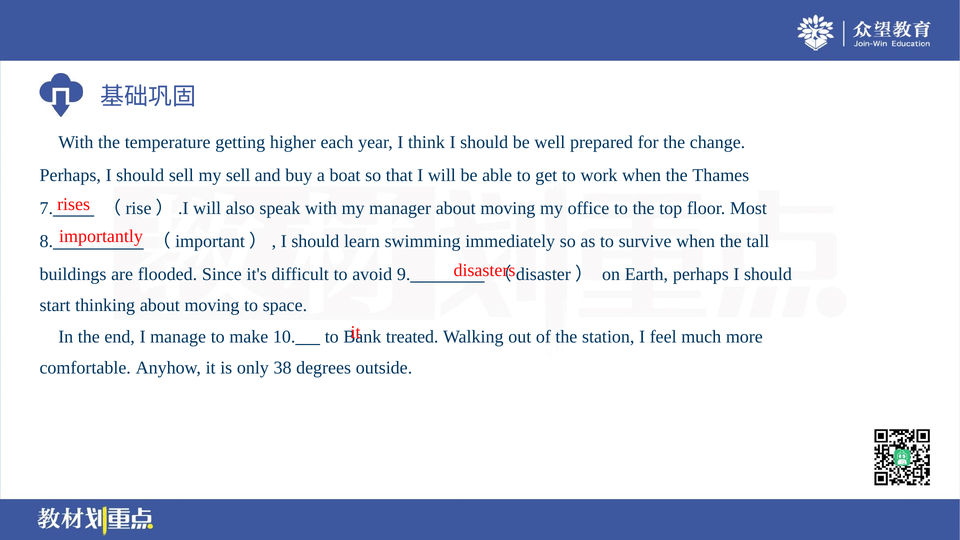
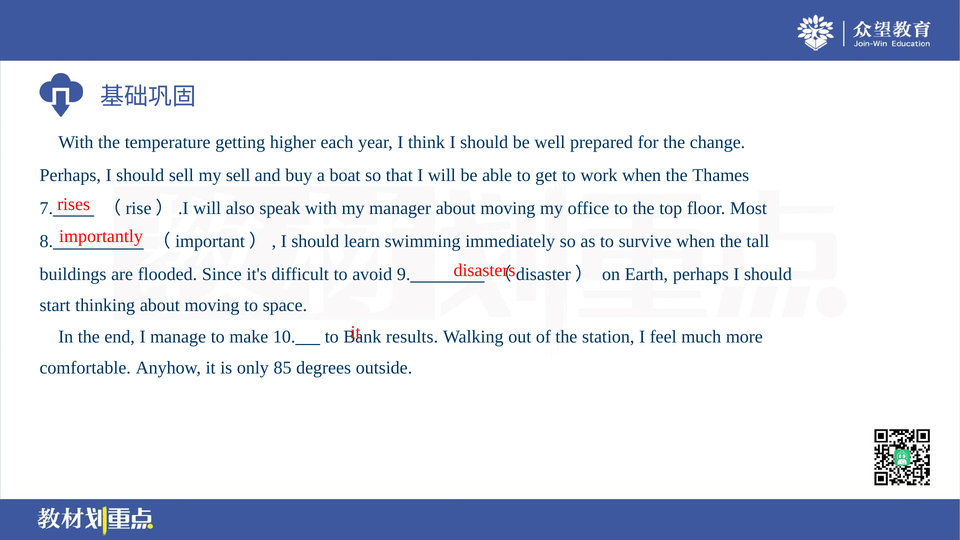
treated: treated -> results (412, 337)
38: 38 -> 85 (283, 368)
